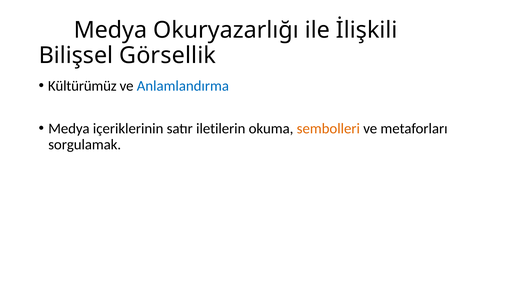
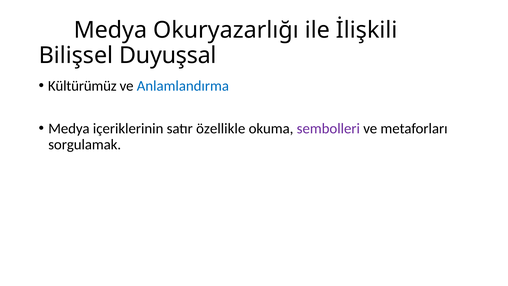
Görsellik: Görsellik -> Duyuşsal (168, 55)
iletilerin: iletilerin -> özellikle (221, 128)
sembolleri colour: orange -> purple (328, 128)
